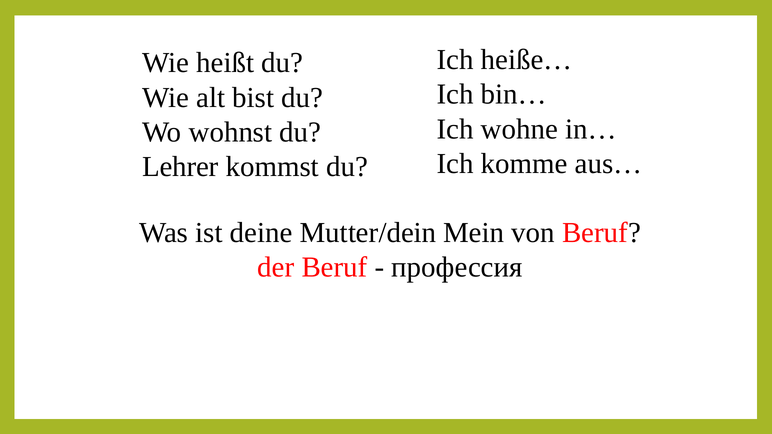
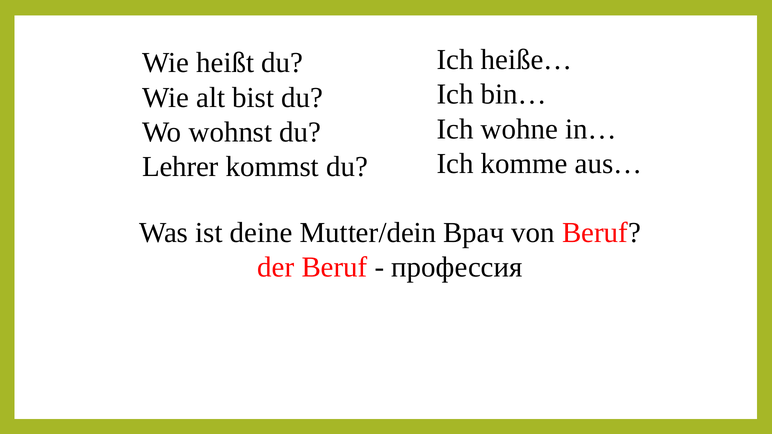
Mein: Mein -> Врач (474, 233)
